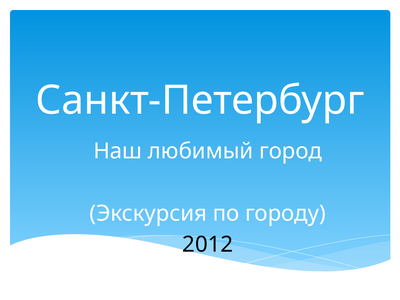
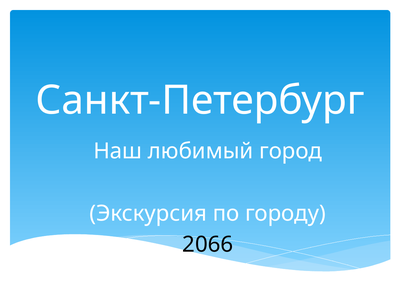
2012: 2012 -> 2066 (208, 244)
